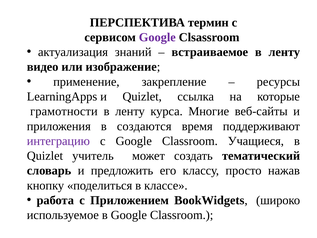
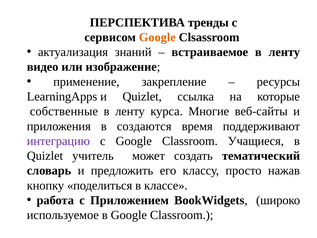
термин: термин -> тренды (208, 22)
Google colour: purple -> orange (157, 37)
грамотности: грамотности -> собственные (64, 111)
